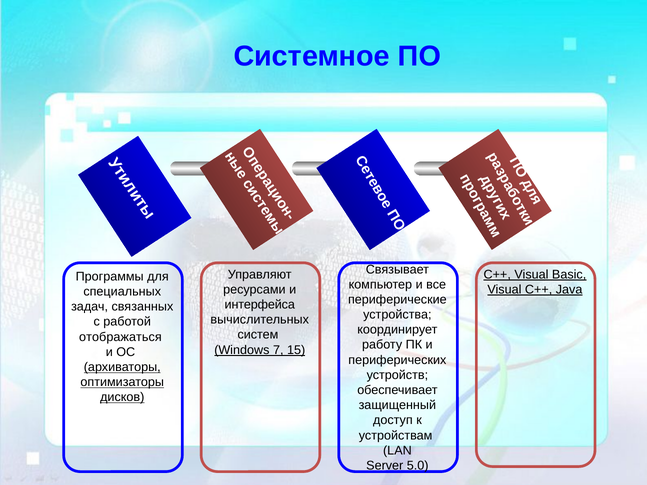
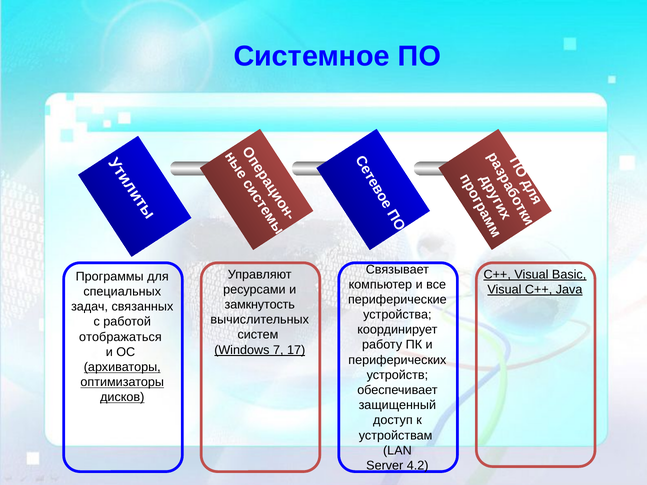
интерфейса: интерфейса -> замкнутость (260, 305)
15: 15 -> 17 (296, 350)
5.0: 5.0 -> 4.2 (418, 466)
